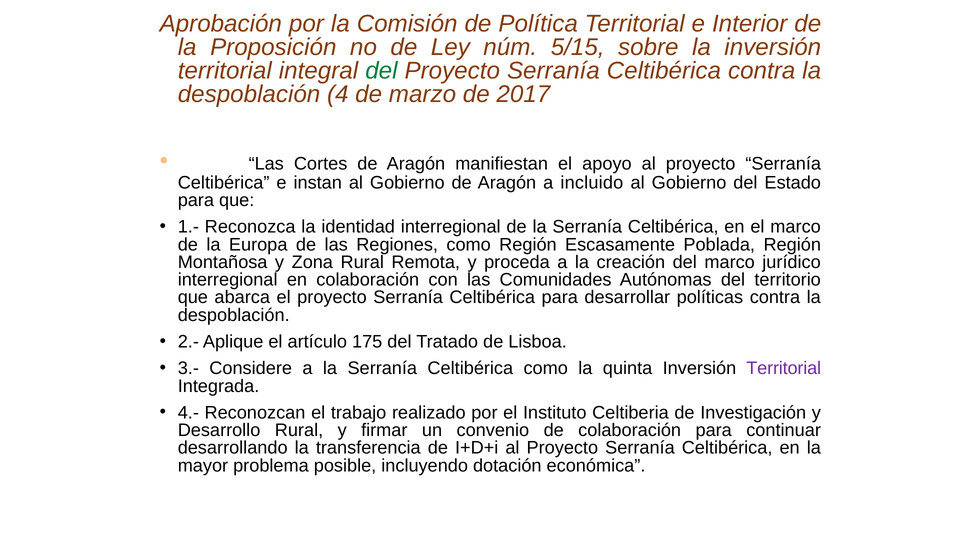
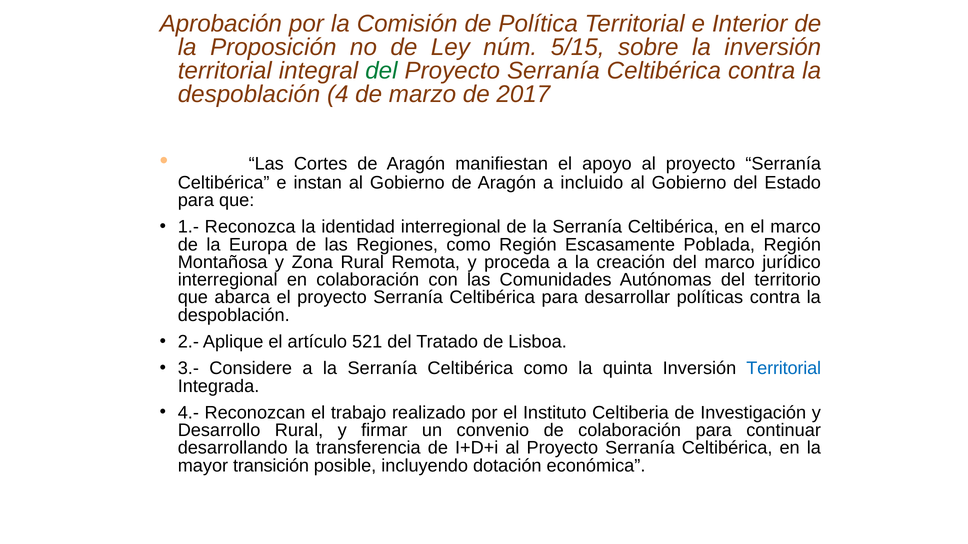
175: 175 -> 521 (367, 342)
Territorial colour: purple -> blue (784, 369)
problema: problema -> transición (271, 466)
